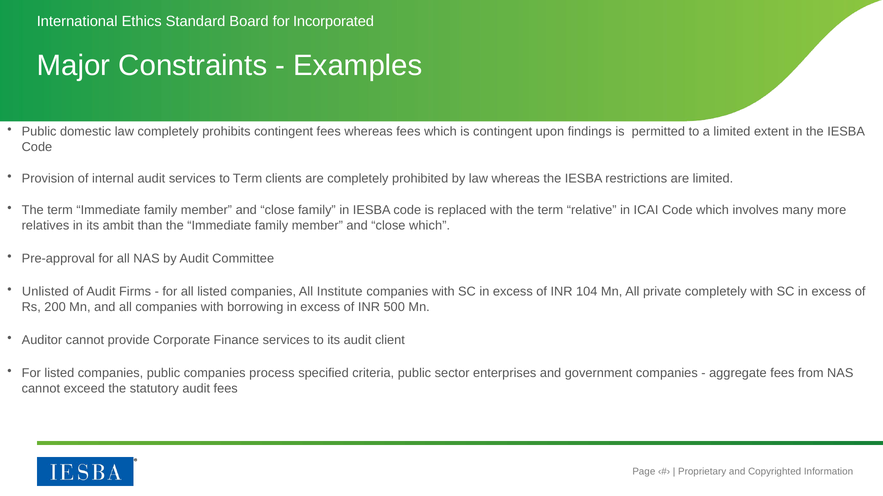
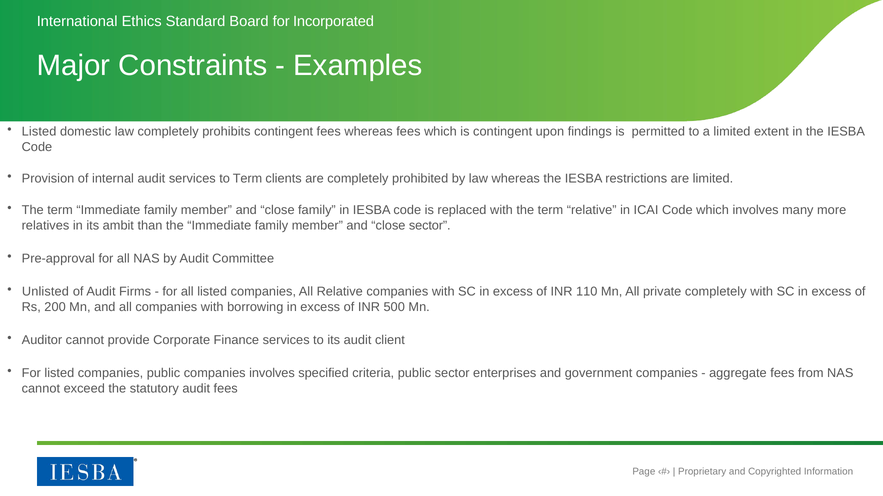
Public: Public -> Listed (39, 132)
close which: which -> sector (430, 226)
All Institute: Institute -> Relative (340, 292)
104: 104 -> 110 (587, 292)
companies process: process -> involves (272, 374)
